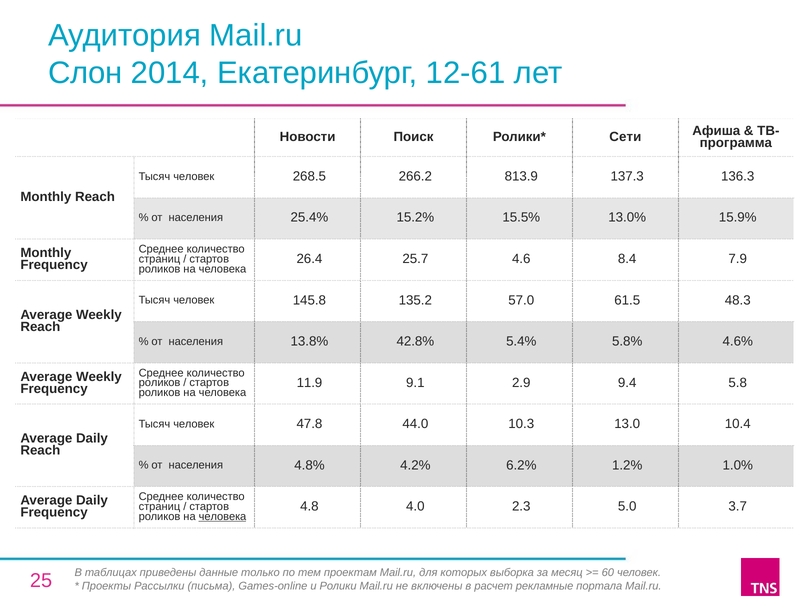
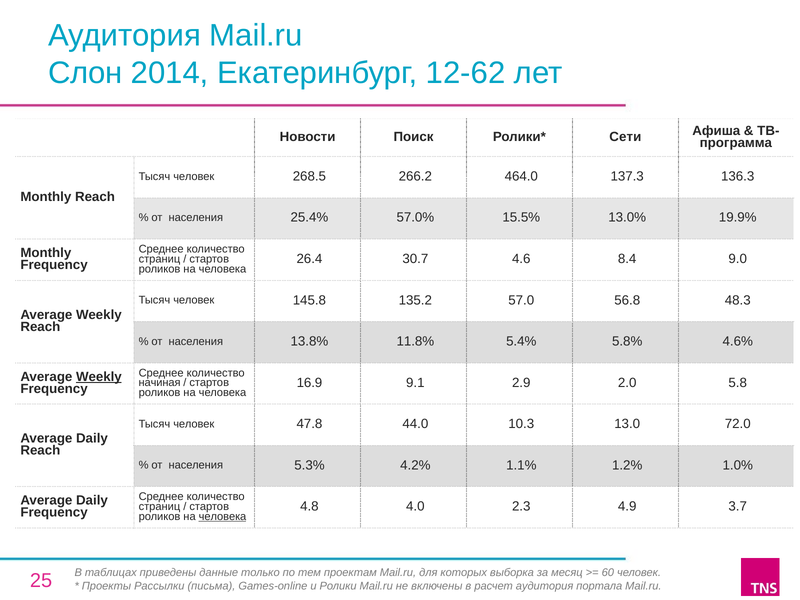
12-61: 12-61 -> 12-62 (466, 73)
813.9: 813.9 -> 464.0 (521, 176)
15.2%: 15.2% -> 57.0% (415, 218)
15.9%: 15.9% -> 19.9% (738, 218)
25.7: 25.7 -> 30.7 (415, 259)
7.9: 7.9 -> 9.0 (738, 259)
61.5: 61.5 -> 56.8 (627, 300)
42.8%: 42.8% -> 11.8% (415, 341)
Weekly underline: none -> present (99, 377)
11.9: 11.9 -> 16.9 (309, 383)
9.4: 9.4 -> 2.0 (627, 383)
роликов: роликов -> начиная (160, 383)
10.4: 10.4 -> 72.0 (738, 424)
4.8%: 4.8% -> 5.3% (309, 465)
6.2%: 6.2% -> 1.1% (521, 465)
5.0: 5.0 -> 4.9 (627, 506)
расчет рекламные: рекламные -> аудитория (545, 586)
